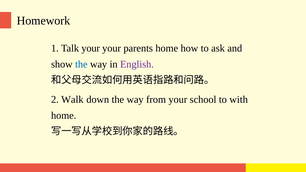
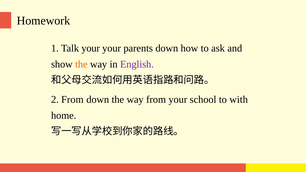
parents home: home -> down (167, 48)
the colour: blue -> orange (81, 64)
2 Walk: Walk -> From (72, 100)
